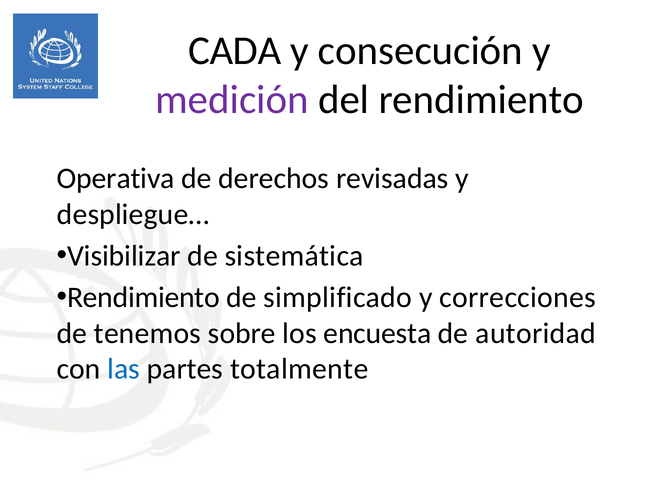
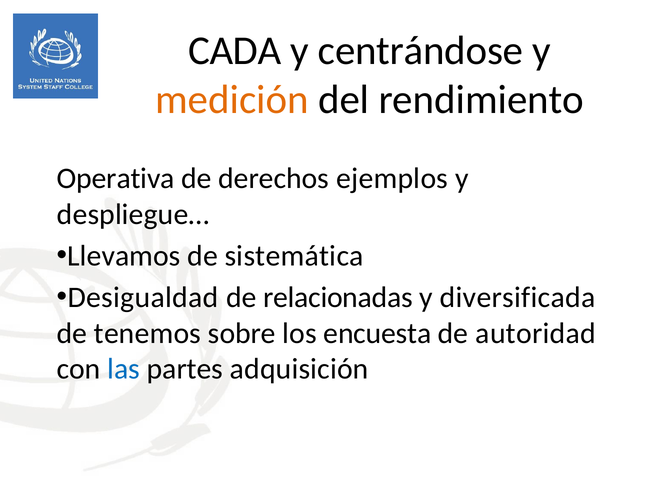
consecución: consecución -> centrándose (421, 51)
medición colour: purple -> orange (232, 100)
revisadas: revisadas -> ejemplos (392, 179)
Visibilizar: Visibilizar -> Llevamos (124, 256)
Rendimiento: Rendimiento -> Desigualdad (143, 298)
simplificado: simplificado -> relacionadas (338, 298)
correcciones: correcciones -> diversificada (518, 298)
totalmente: totalmente -> adquisición (299, 369)
